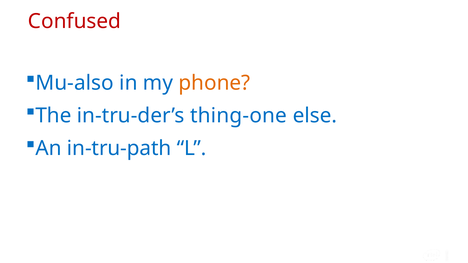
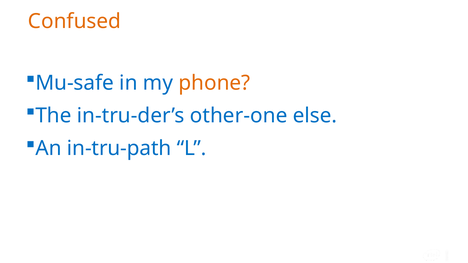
Confused colour: red -> orange (74, 21)
Mu-also: Mu-also -> Mu-safe (75, 83)
thing-one: thing-one -> other-one (239, 116)
